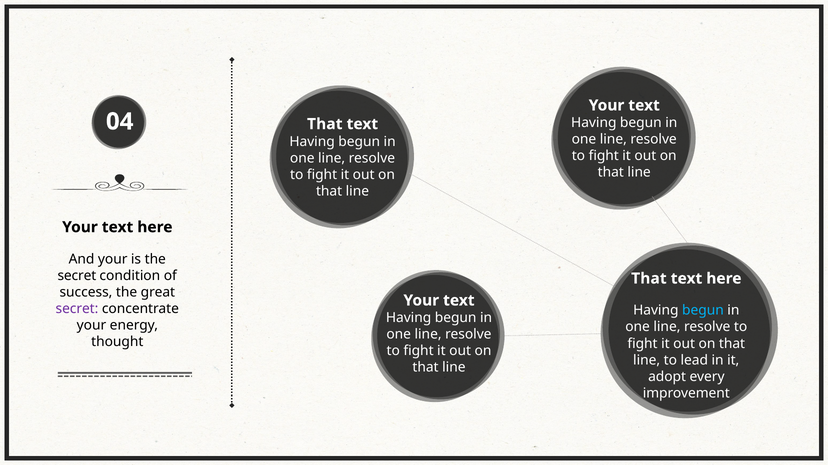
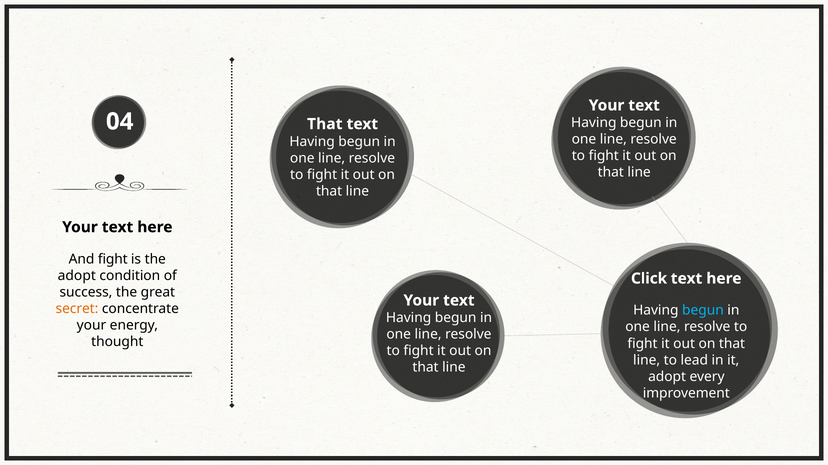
And your: your -> fight (113, 259)
secret: secret -> adopt (77, 276)
That: That -> Click (649, 279)
secret colour: purple -> orange (77, 309)
